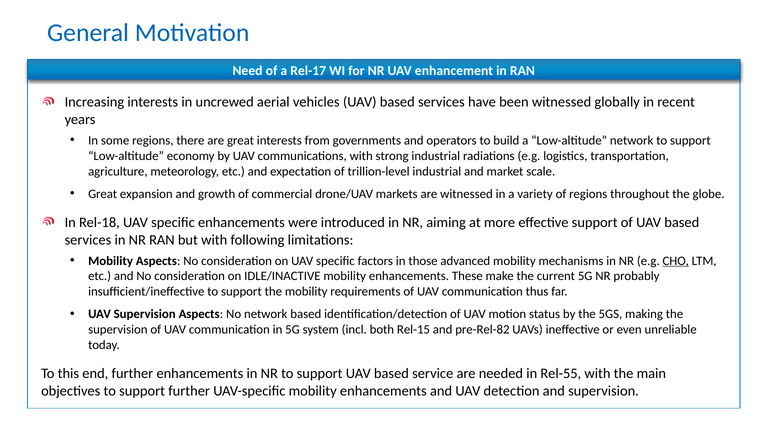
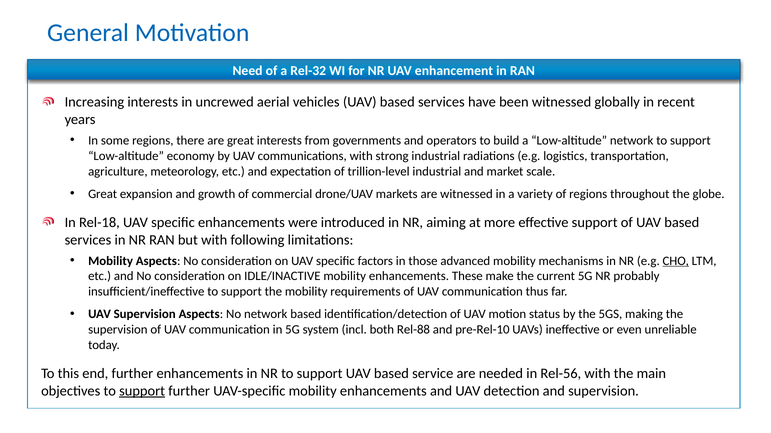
Rel-17: Rel-17 -> Rel-32 (308, 71)
Rel-15: Rel-15 -> Rel-88 (413, 330)
pre-Rel-82: pre-Rel-82 -> pre-Rel-10 (482, 330)
Rel-55: Rel-55 -> Rel-56 (561, 374)
support underline: none -> present (142, 391)
